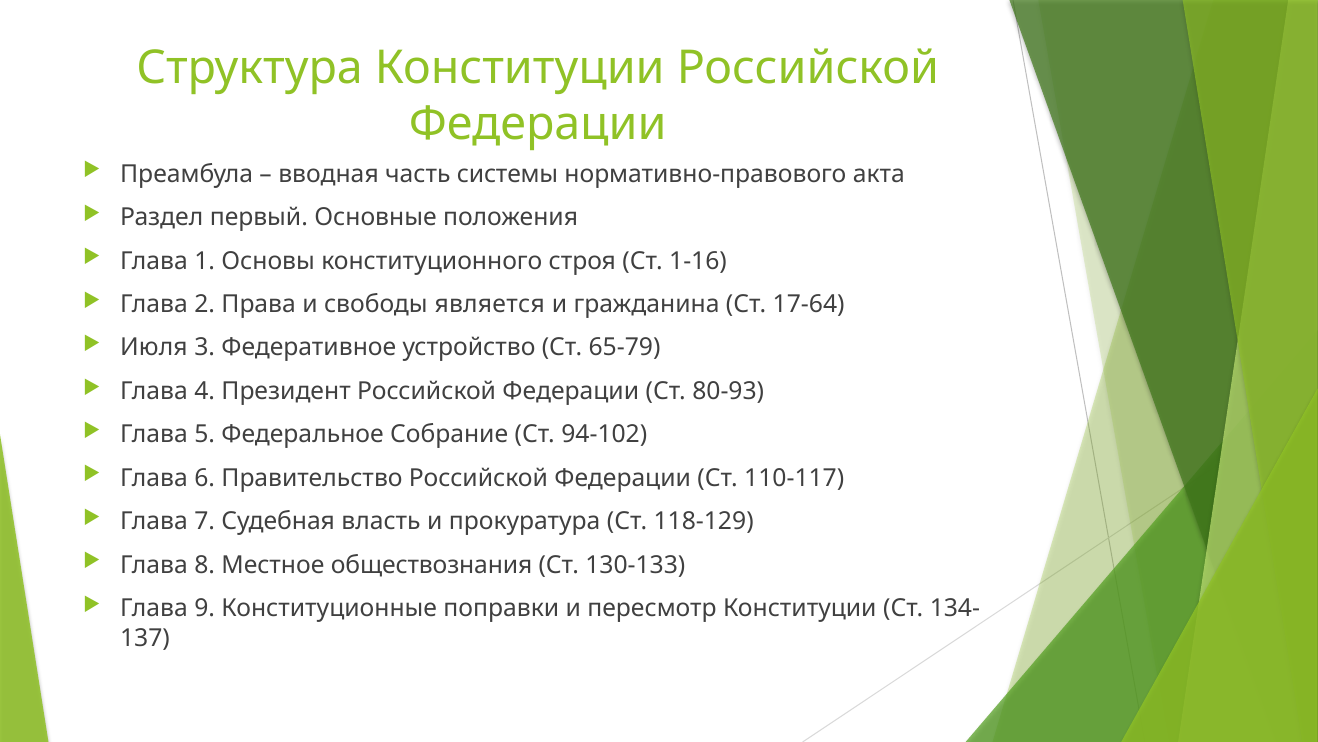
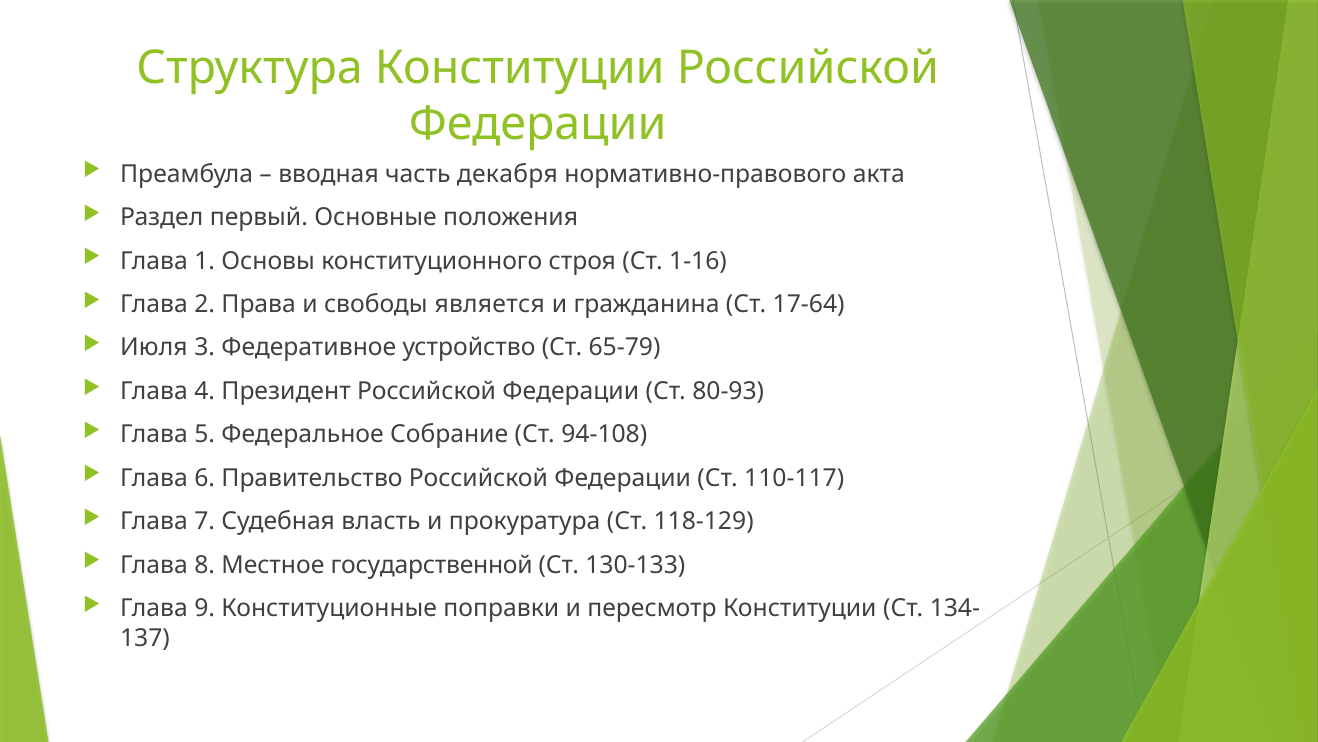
системы: системы -> декабря (507, 174)
94-102: 94-102 -> 94-108 (604, 434)
обществознания: обществознания -> государственной (432, 564)
